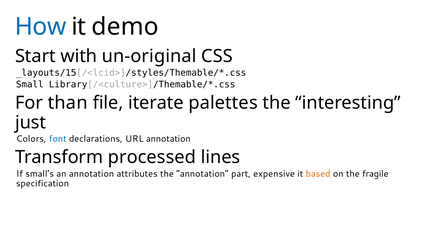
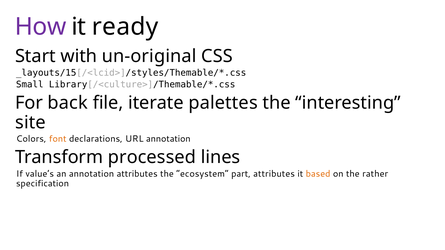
How colour: blue -> purple (41, 27)
demo: demo -> ready (125, 27)
than: than -> back (68, 103)
just: just -> site (30, 123)
font colour: blue -> orange (58, 139)
small’s: small’s -> value’s (40, 174)
the annotation: annotation -> ecosystem (202, 174)
part expensive: expensive -> attributes (274, 174)
fragile: fragile -> rather (375, 174)
